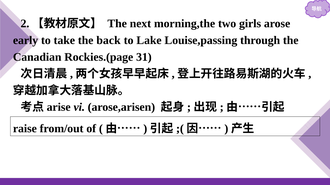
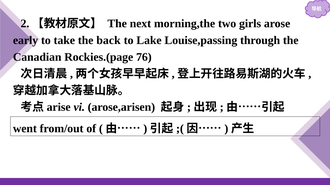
31: 31 -> 76 (144, 57)
raise: raise -> went (25, 129)
